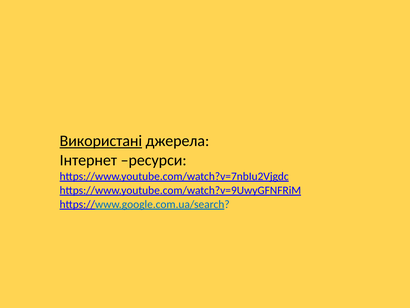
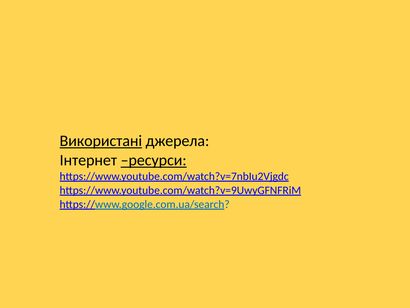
ресурси underline: none -> present (154, 160)
